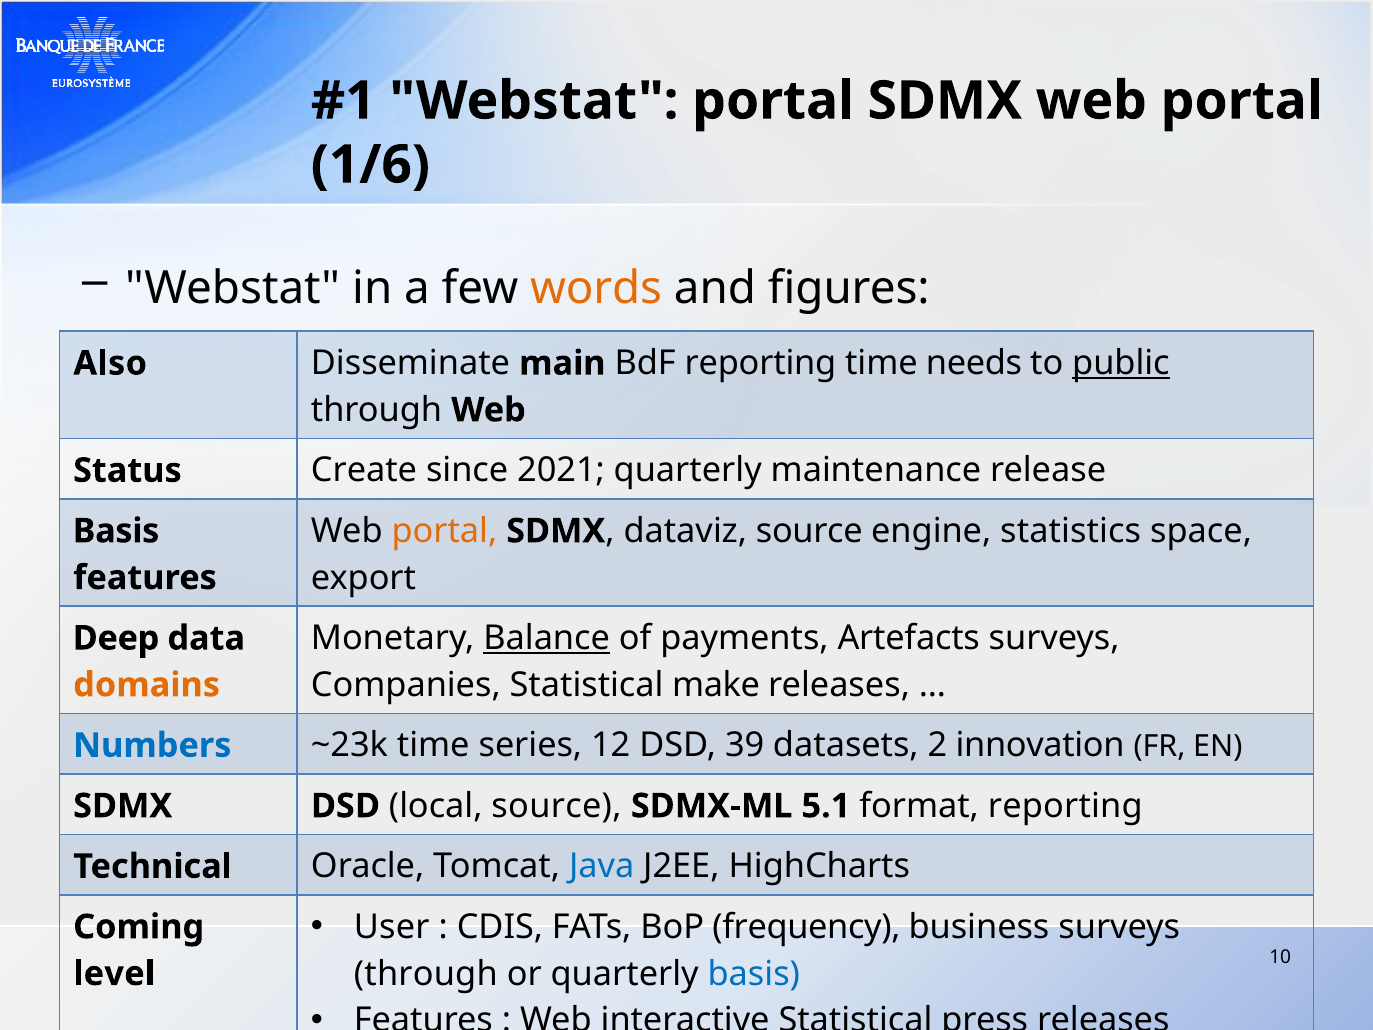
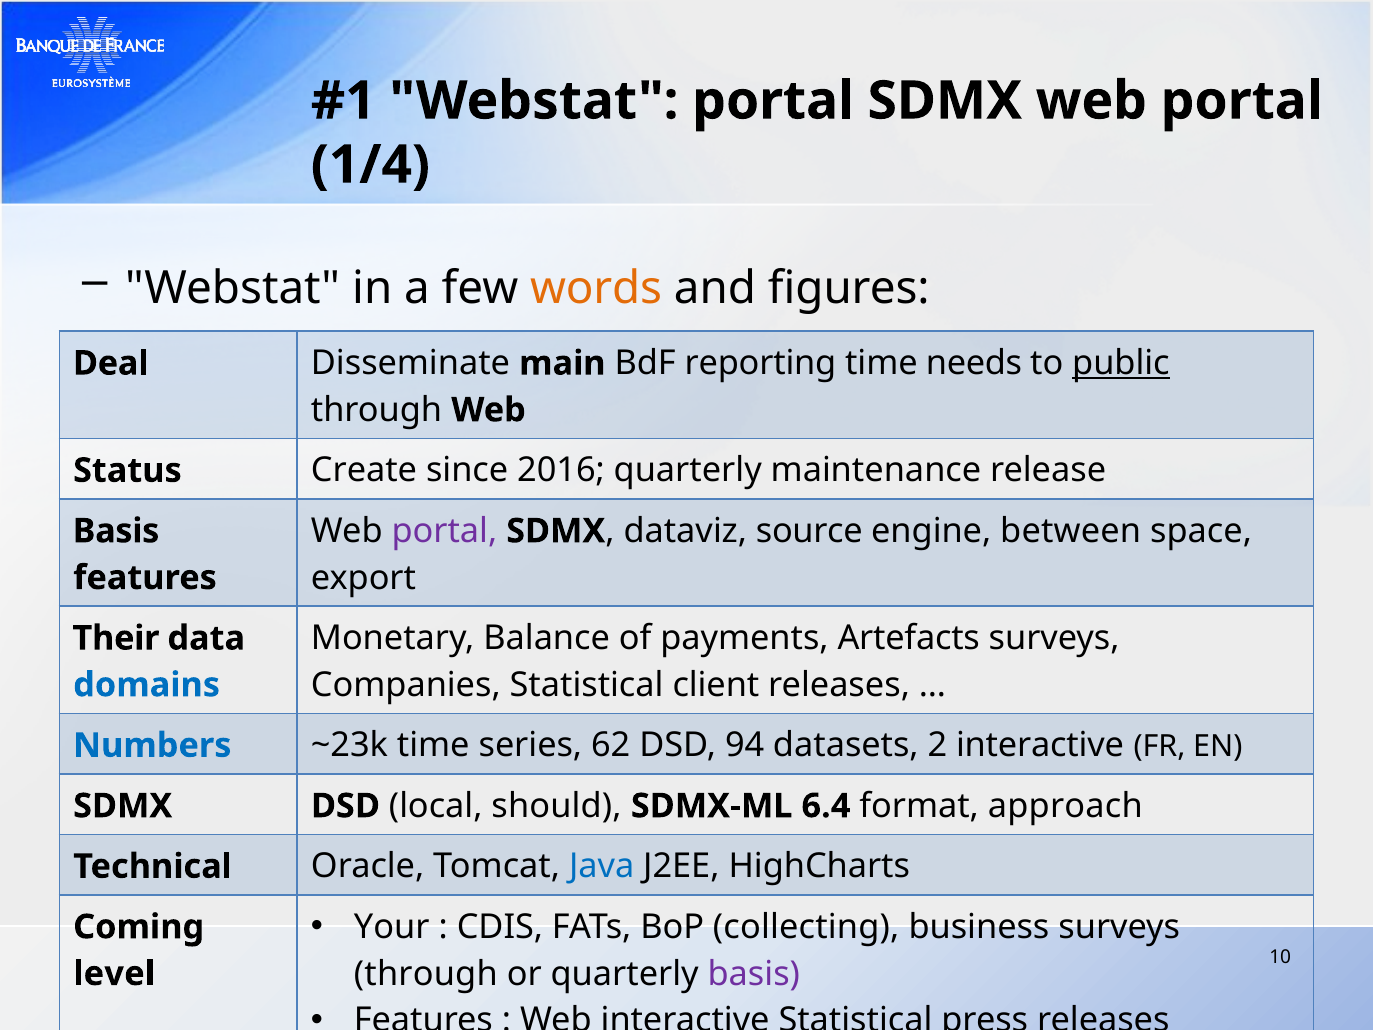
1/6: 1/6 -> 1/4 (370, 165)
Also: Also -> Deal (111, 363)
2021: 2021 -> 2016 (561, 470)
portal colour: orange -> purple (444, 531)
statistics: statistics -> between (1071, 531)
Balance underline: present -> none (547, 638)
Deep: Deep -> Their (116, 638)
make: make -> client (716, 685)
domains colour: orange -> blue (147, 685)
12: 12 -> 62 (611, 745)
39: 39 -> 94 (745, 745)
2 innovation: innovation -> interactive (1040, 745)
local source: source -> should (557, 806)
5.1: 5.1 -> 6.4 (826, 806)
format reporting: reporting -> approach (1065, 806)
User: User -> Your (392, 927)
frequency: frequency -> collecting (806, 927)
basis colour: blue -> purple (754, 973)
